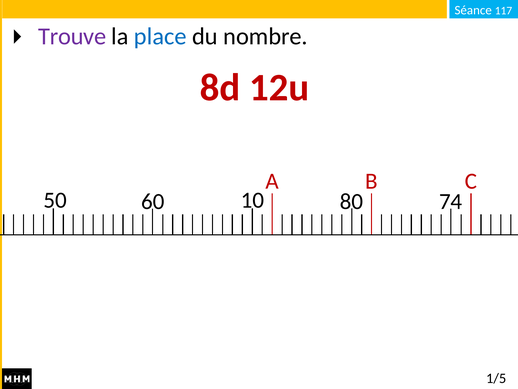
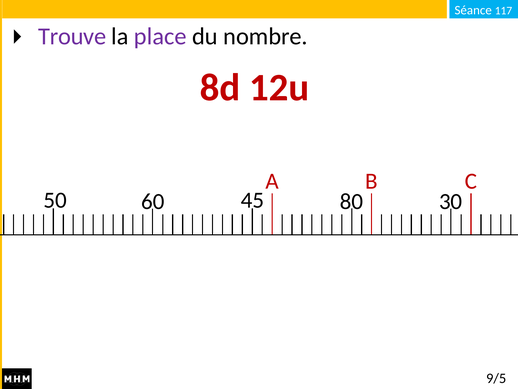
place colour: blue -> purple (160, 36)
10: 10 -> 45 (253, 200)
74: 74 -> 30 (451, 201)
1/5: 1/5 -> 9/5 (496, 378)
